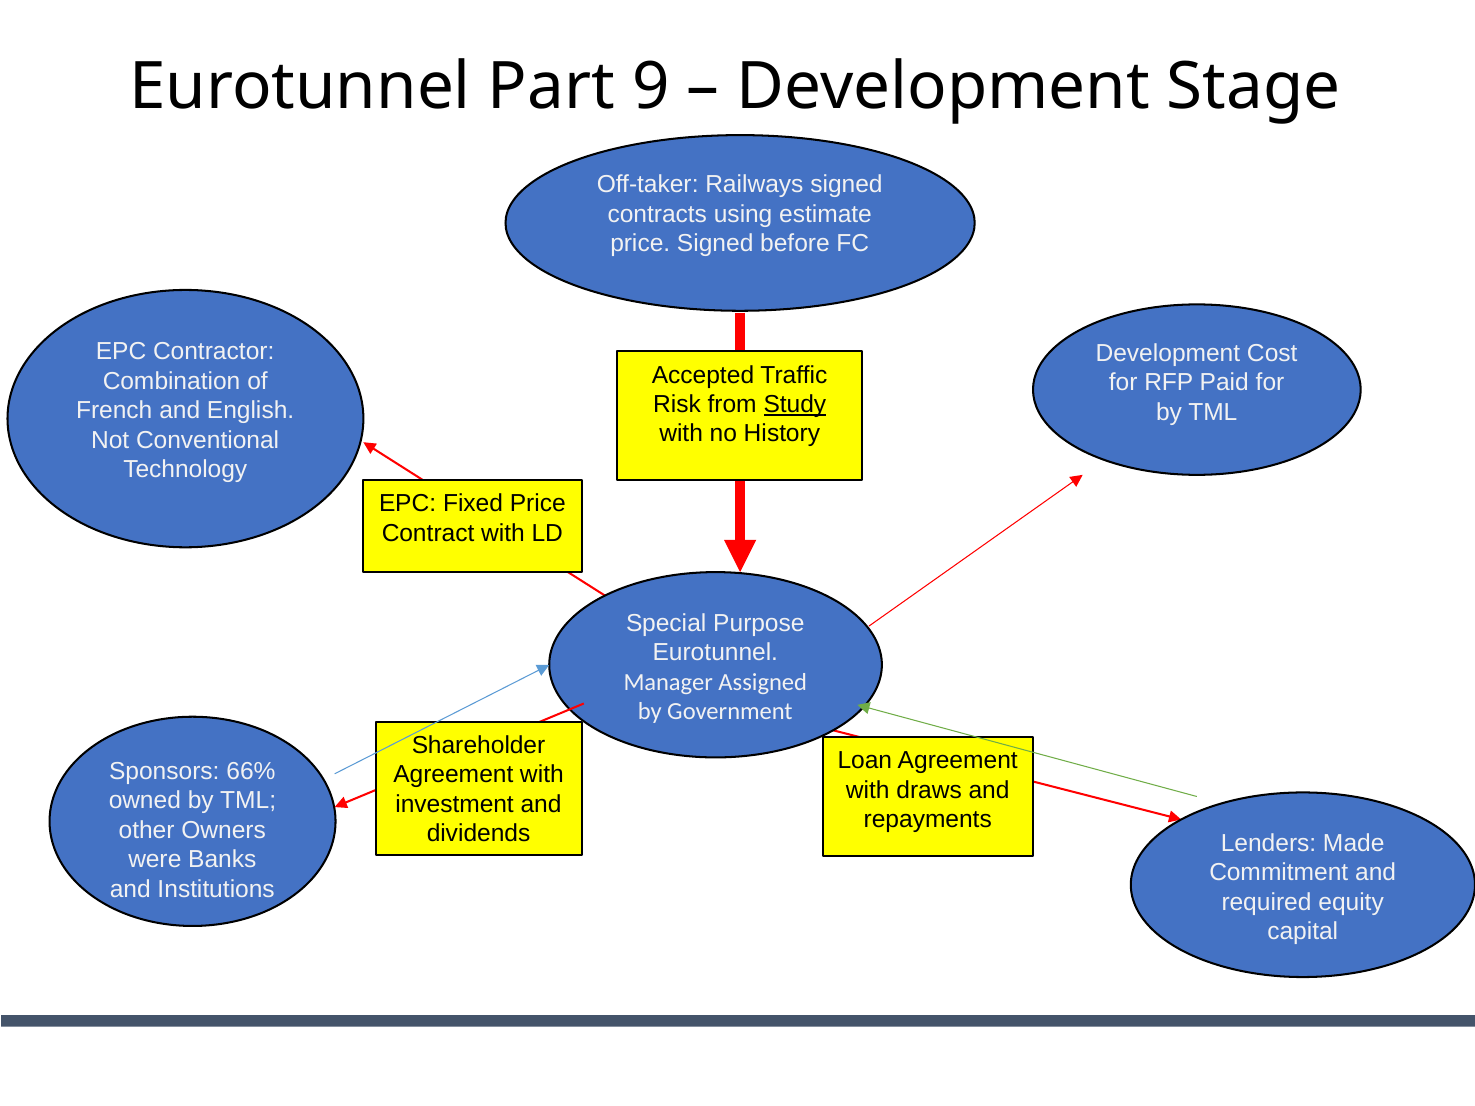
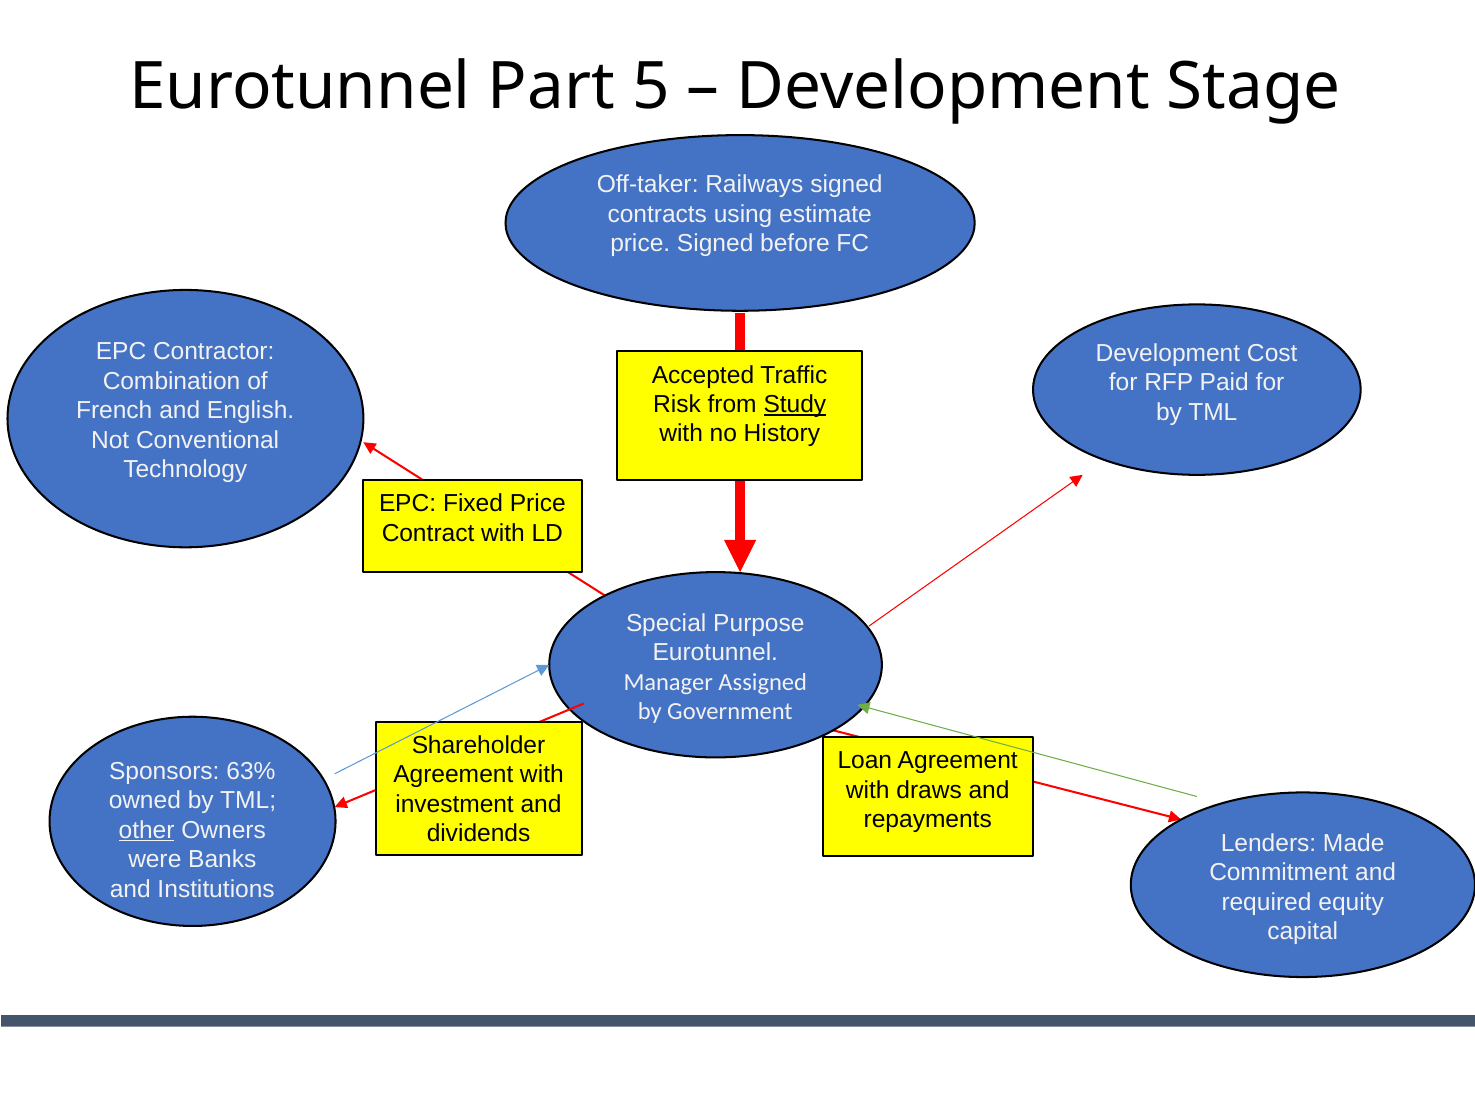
9: 9 -> 5 (651, 87)
66%: 66% -> 63% (251, 771)
other underline: none -> present (147, 830)
